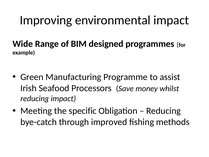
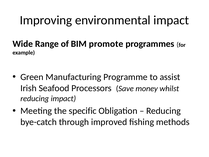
designed: designed -> promote (106, 44)
